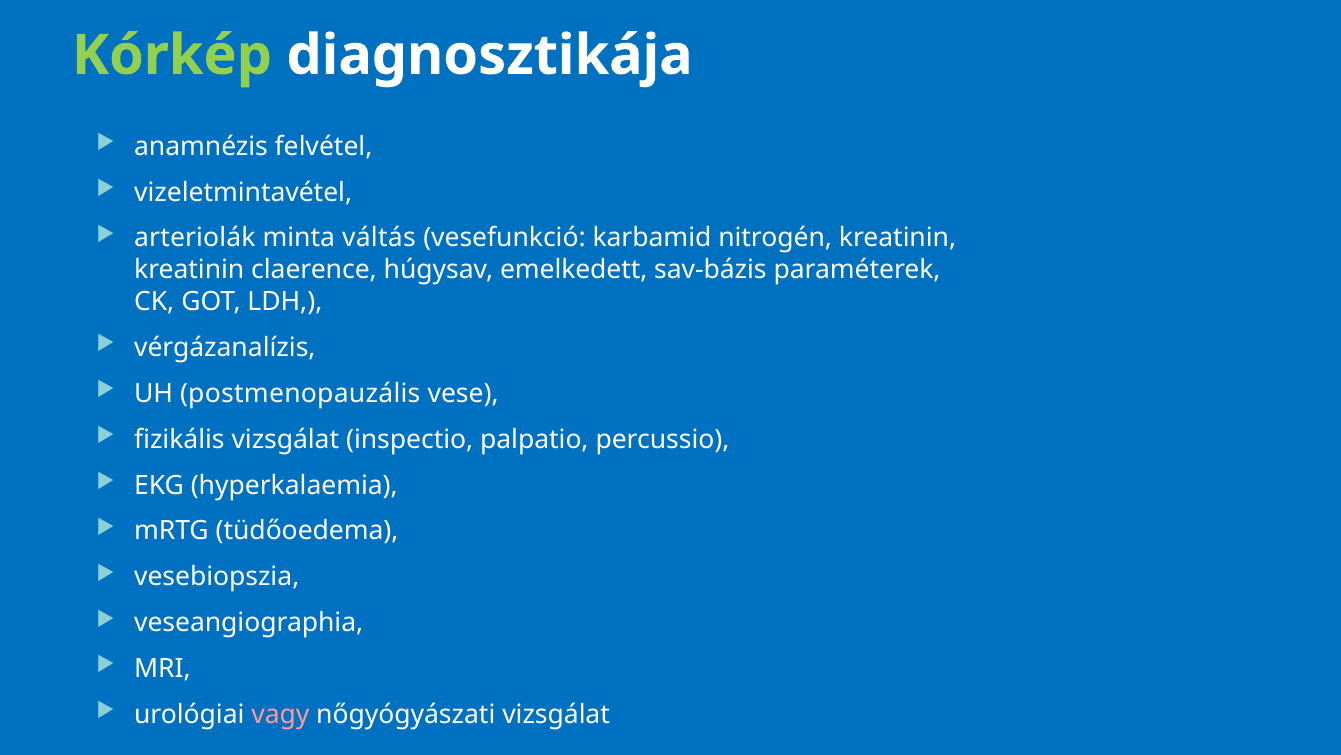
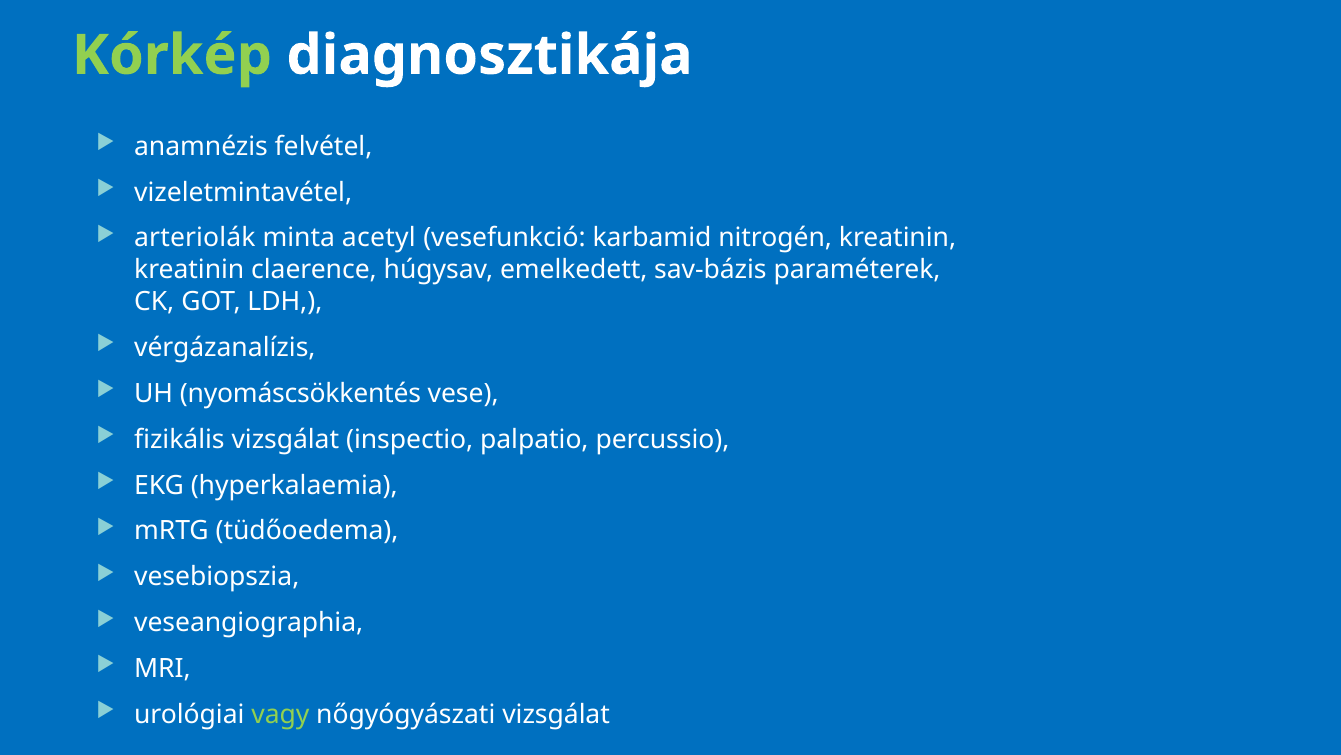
váltás: váltás -> acetyl (379, 238)
postmenopauzális: postmenopauzális -> nyomáscsökkentés (300, 393)
vagy colour: pink -> light green (280, 714)
